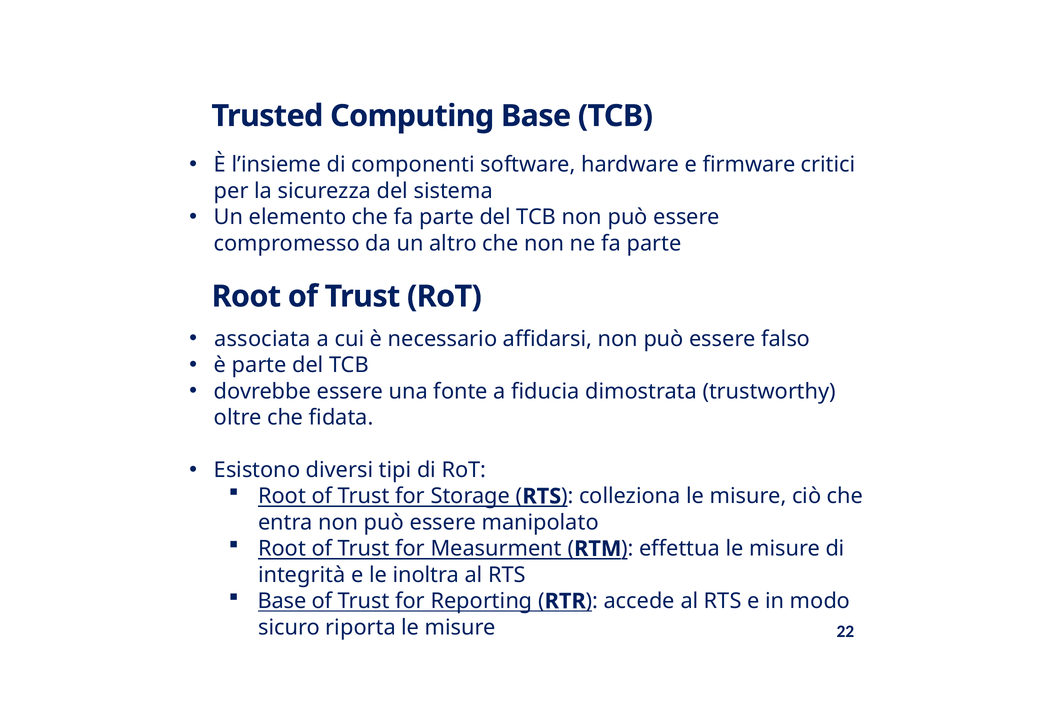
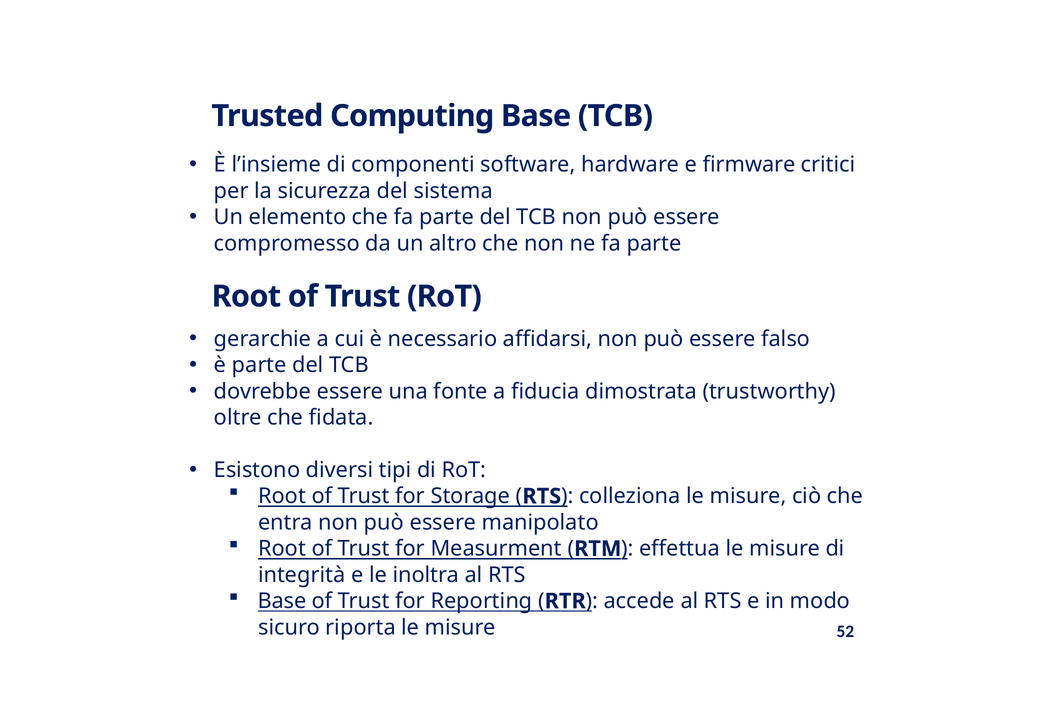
associata: associata -> gerarchie (263, 339)
22: 22 -> 52 (845, 632)
